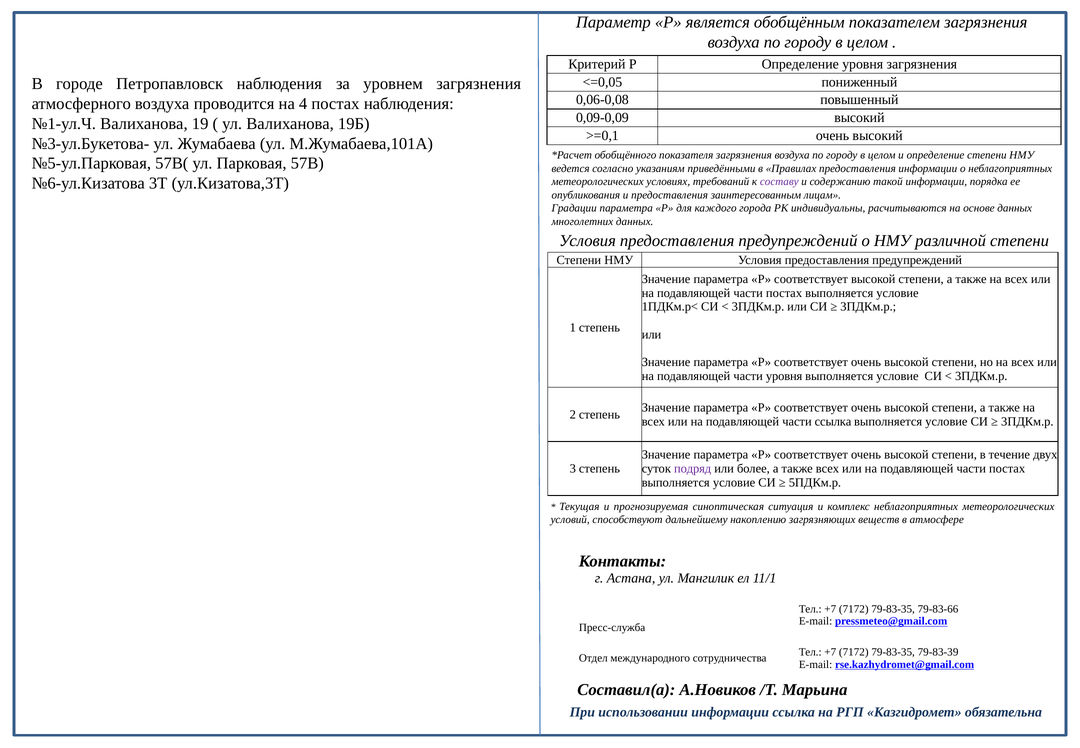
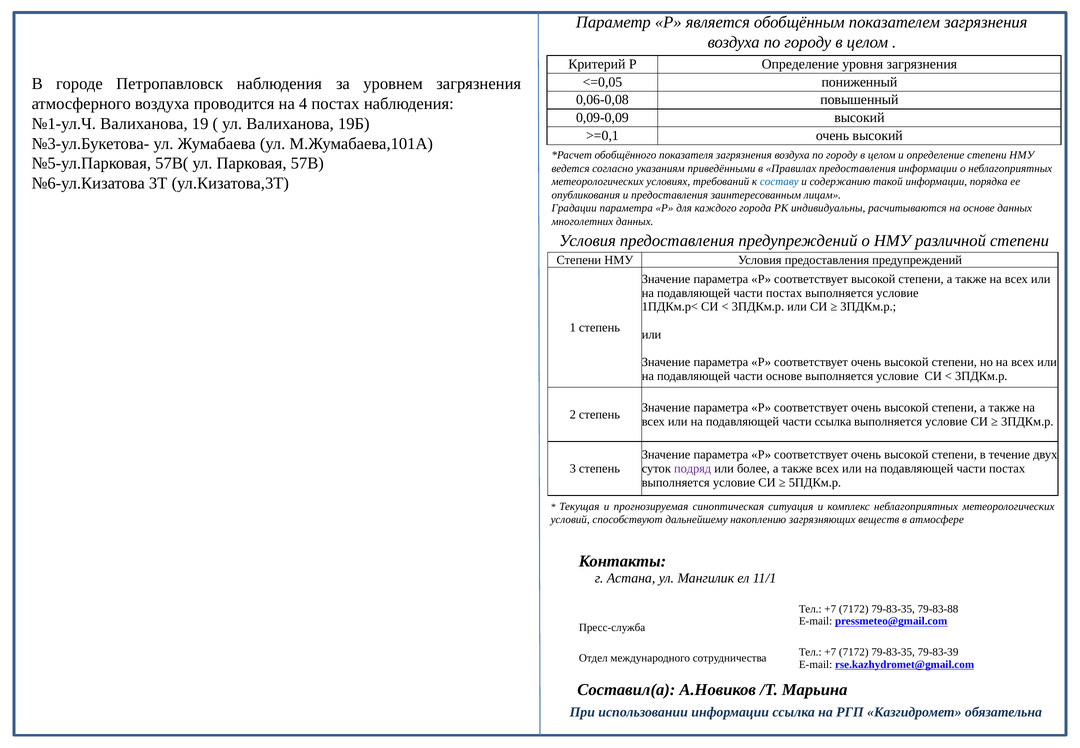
составу colour: purple -> blue (779, 182)
части уровня: уровня -> основе (784, 376)
79-83-66: 79-83-66 -> 79-83-88 (938, 609)
